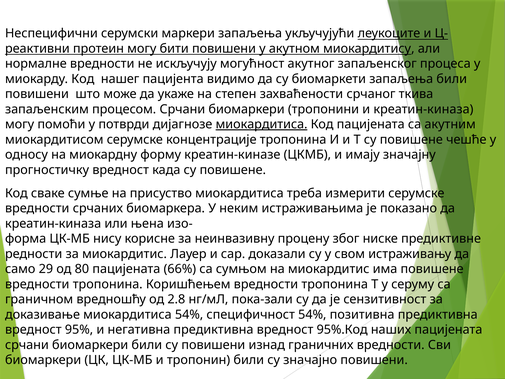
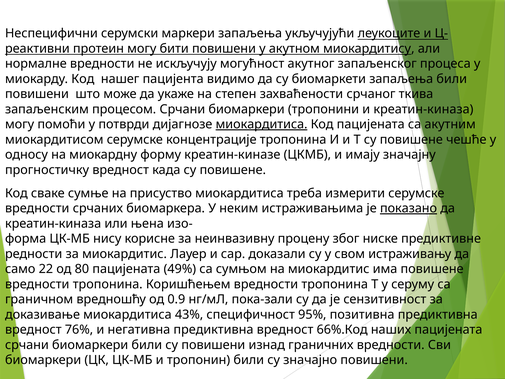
показано underline: none -> present (409, 208)
29: 29 -> 22 (46, 269)
66%: 66% -> 49% (180, 269)
2.8: 2.8 -> 0.9 (176, 299)
миокардитиса 54%: 54% -> 43% (189, 314)
специфичност 54%: 54% -> 95% (312, 314)
95%: 95% -> 76% (79, 329)
95%.Код: 95%.Код -> 66%.Код (342, 329)
